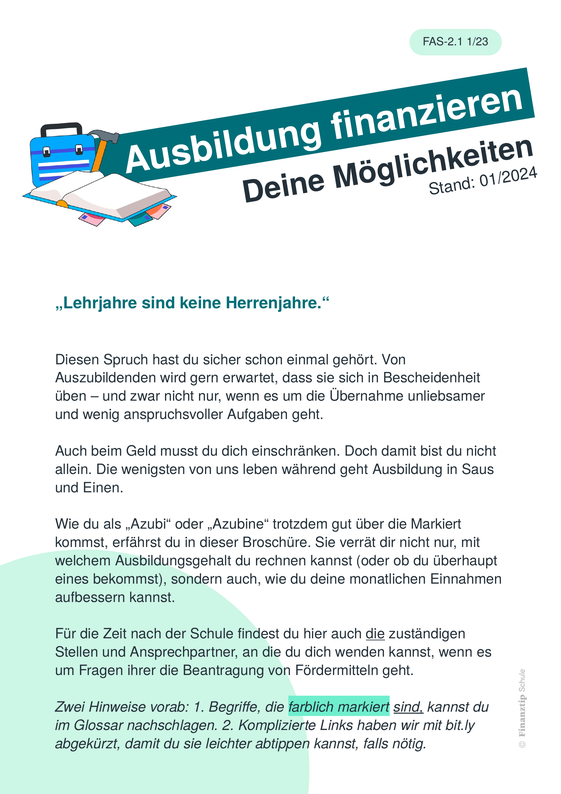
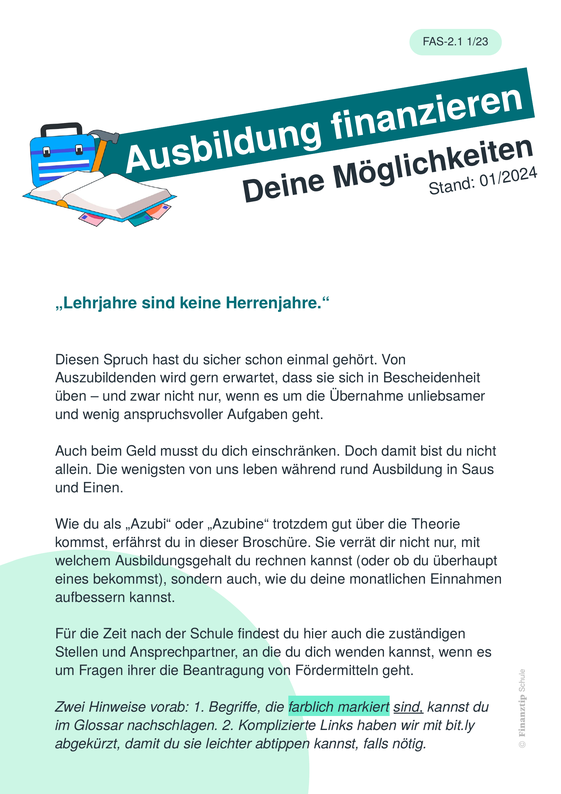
während geht: geht -> rund (354, 469)
die Markiert: Markiert -> Theorie (436, 524)
die underline: present -> none (376, 633)
